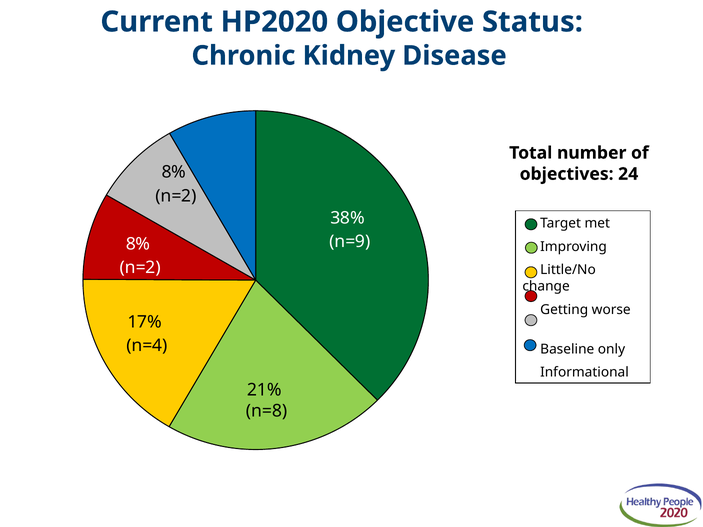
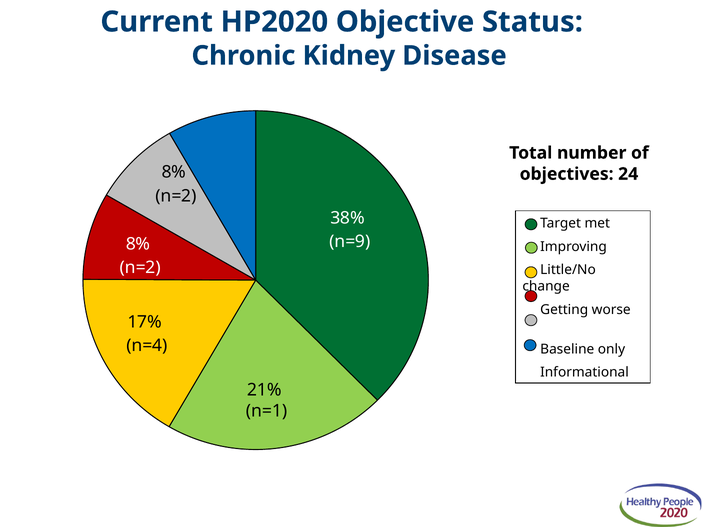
n=8: n=8 -> n=1 (267, 411)
